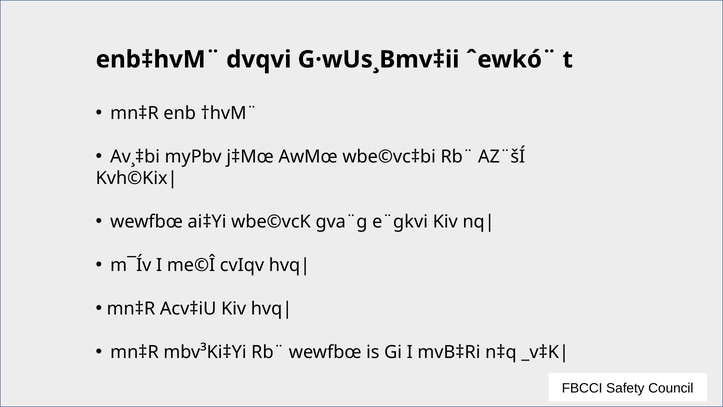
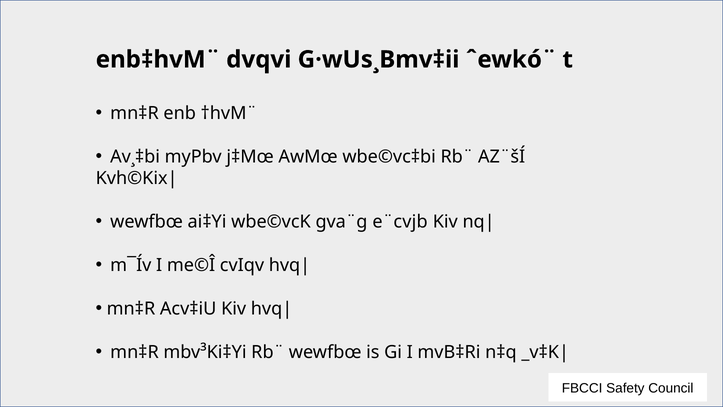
e¨gkvi: e¨gkvi -> e¨cvjb (400, 222)
